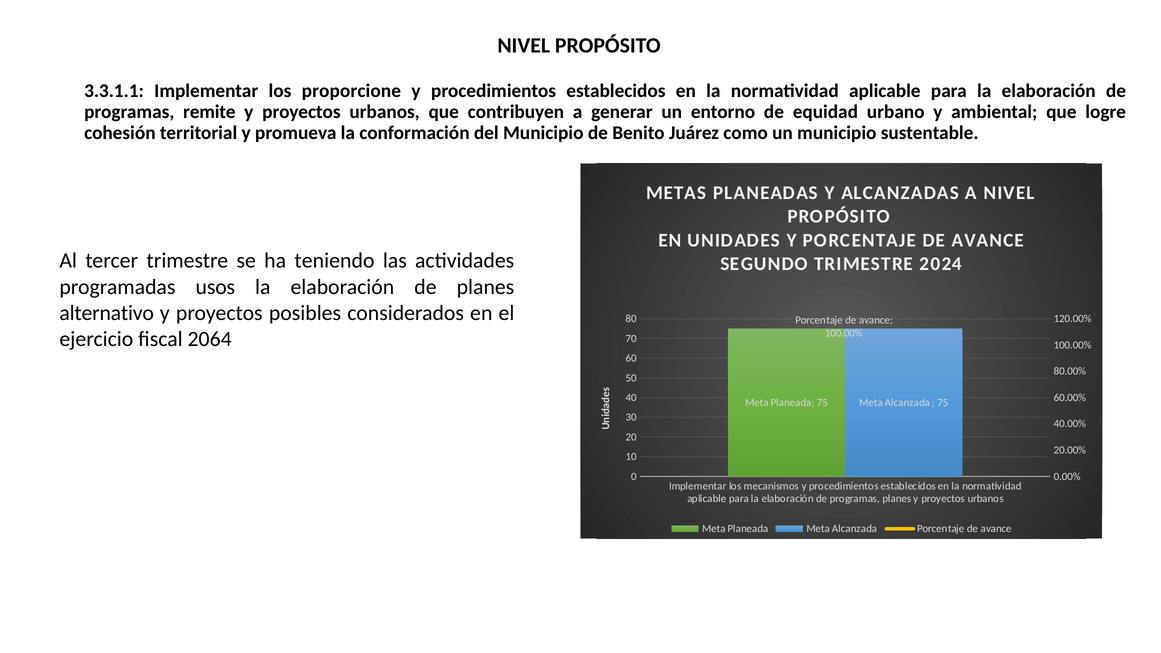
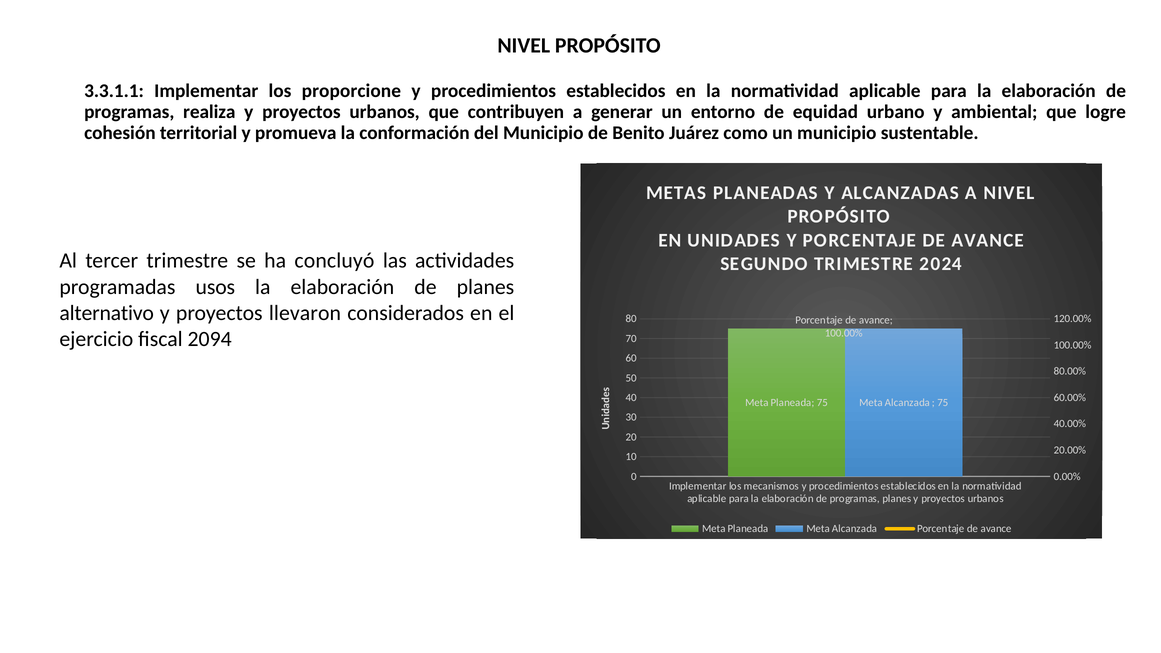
remite: remite -> realiza (209, 112)
teniendo: teniendo -> concluyó (334, 261)
posibles: posibles -> llevaron (305, 313)
2064: 2064 -> 2094 (210, 339)
